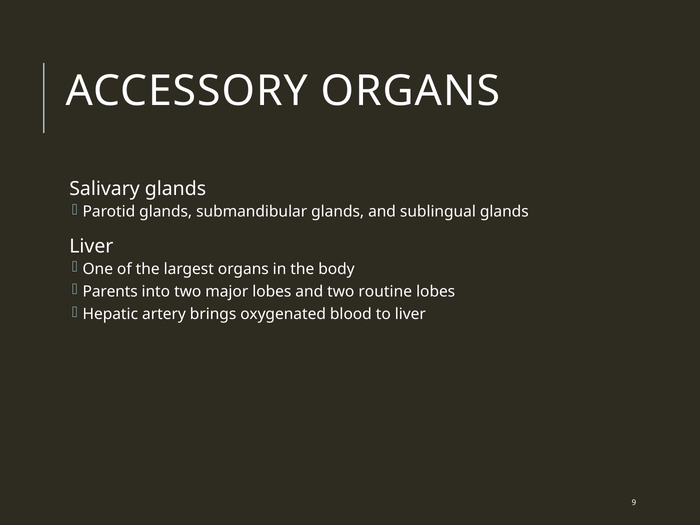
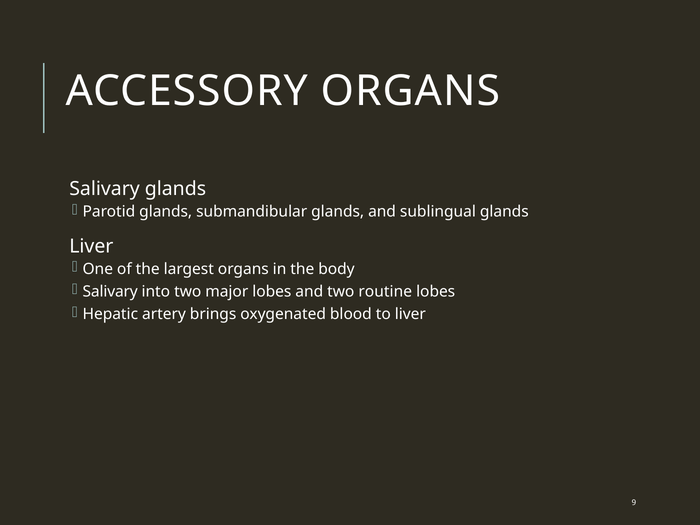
Parents: Parents -> Salivary (110, 292)
